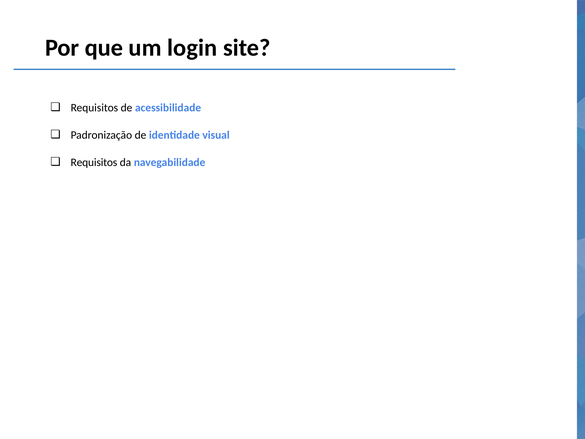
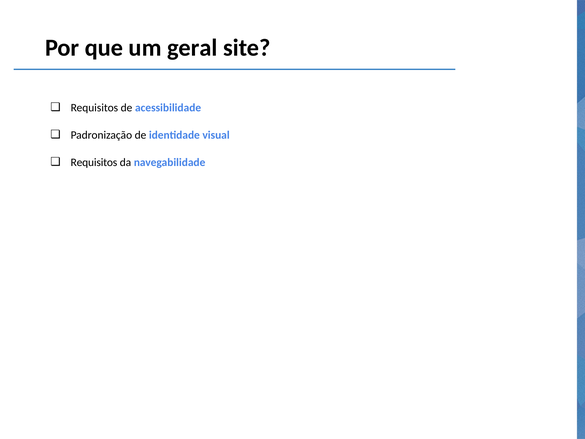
login: login -> geral (192, 48)
